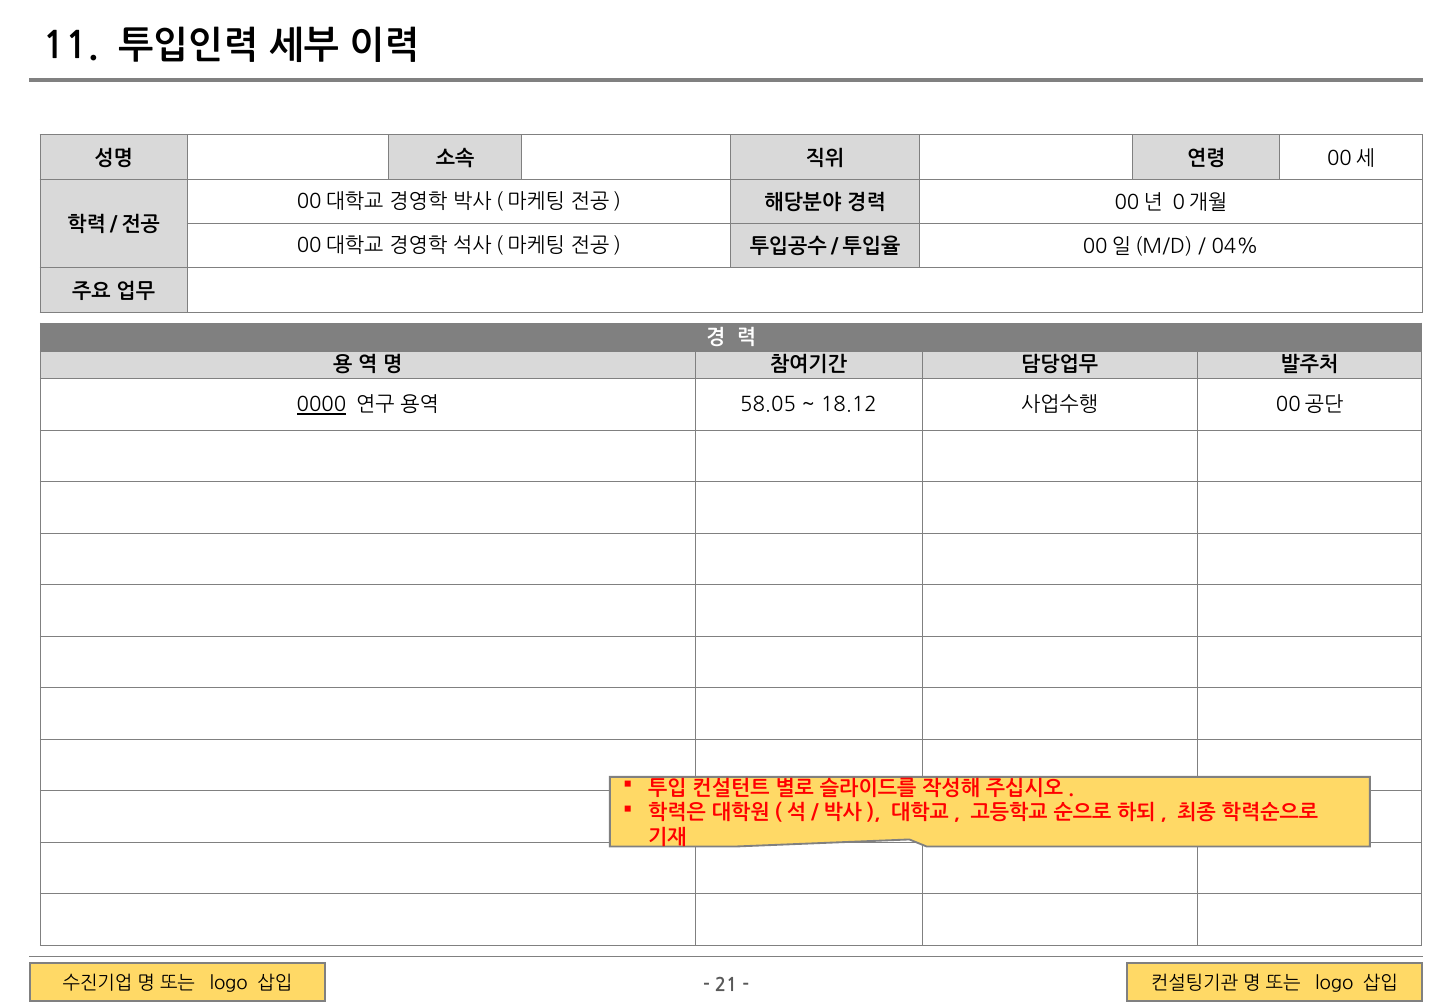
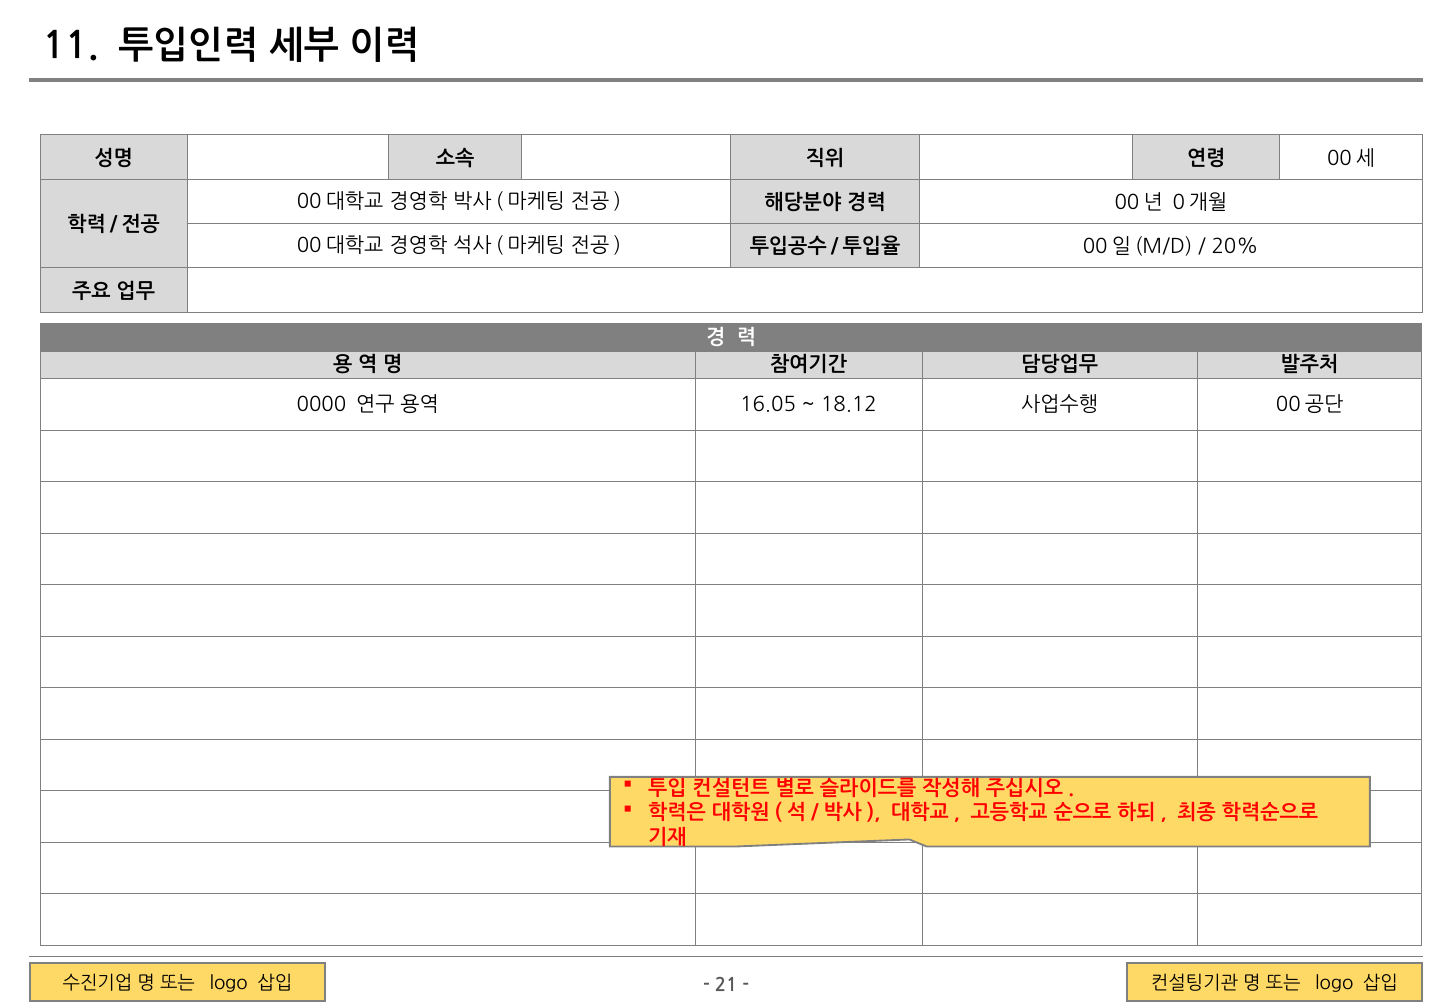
04%: 04% -> 20% (1235, 247)
0000 underline: present -> none (321, 405)
58.05: 58.05 -> 16.05 (768, 405)
